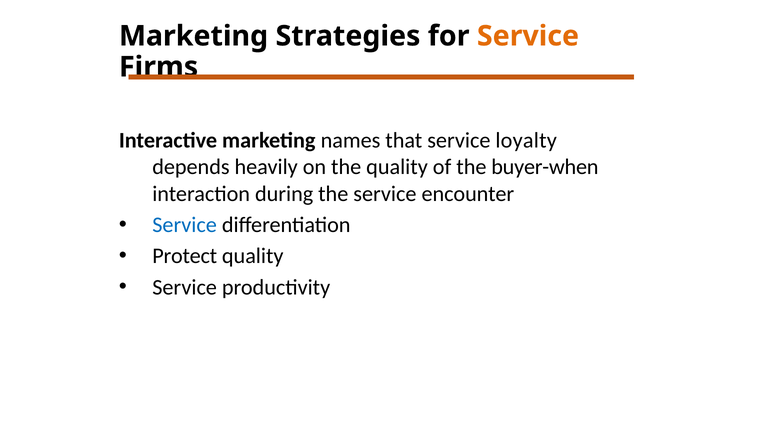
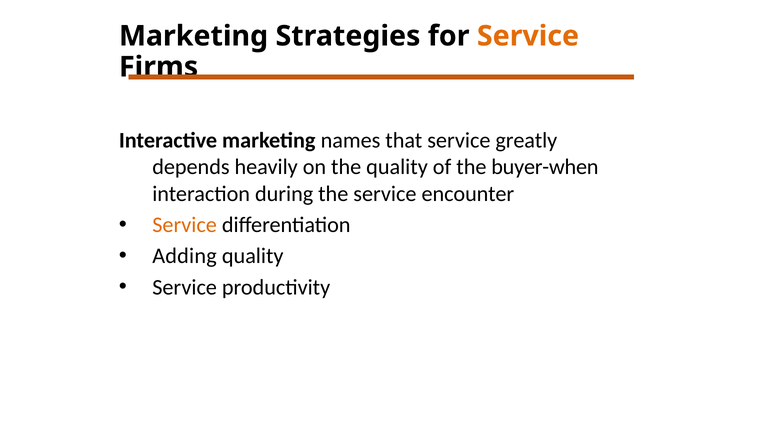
loyalty: loyalty -> greatly (526, 140)
Service colour: blue -> orange (185, 225)
Protect: Protect -> Adding (184, 256)
